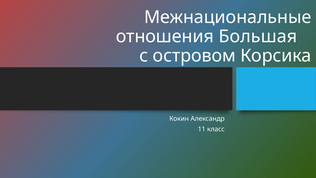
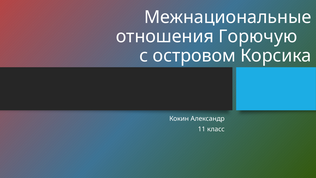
Большая: Большая -> Горючую (258, 36)
